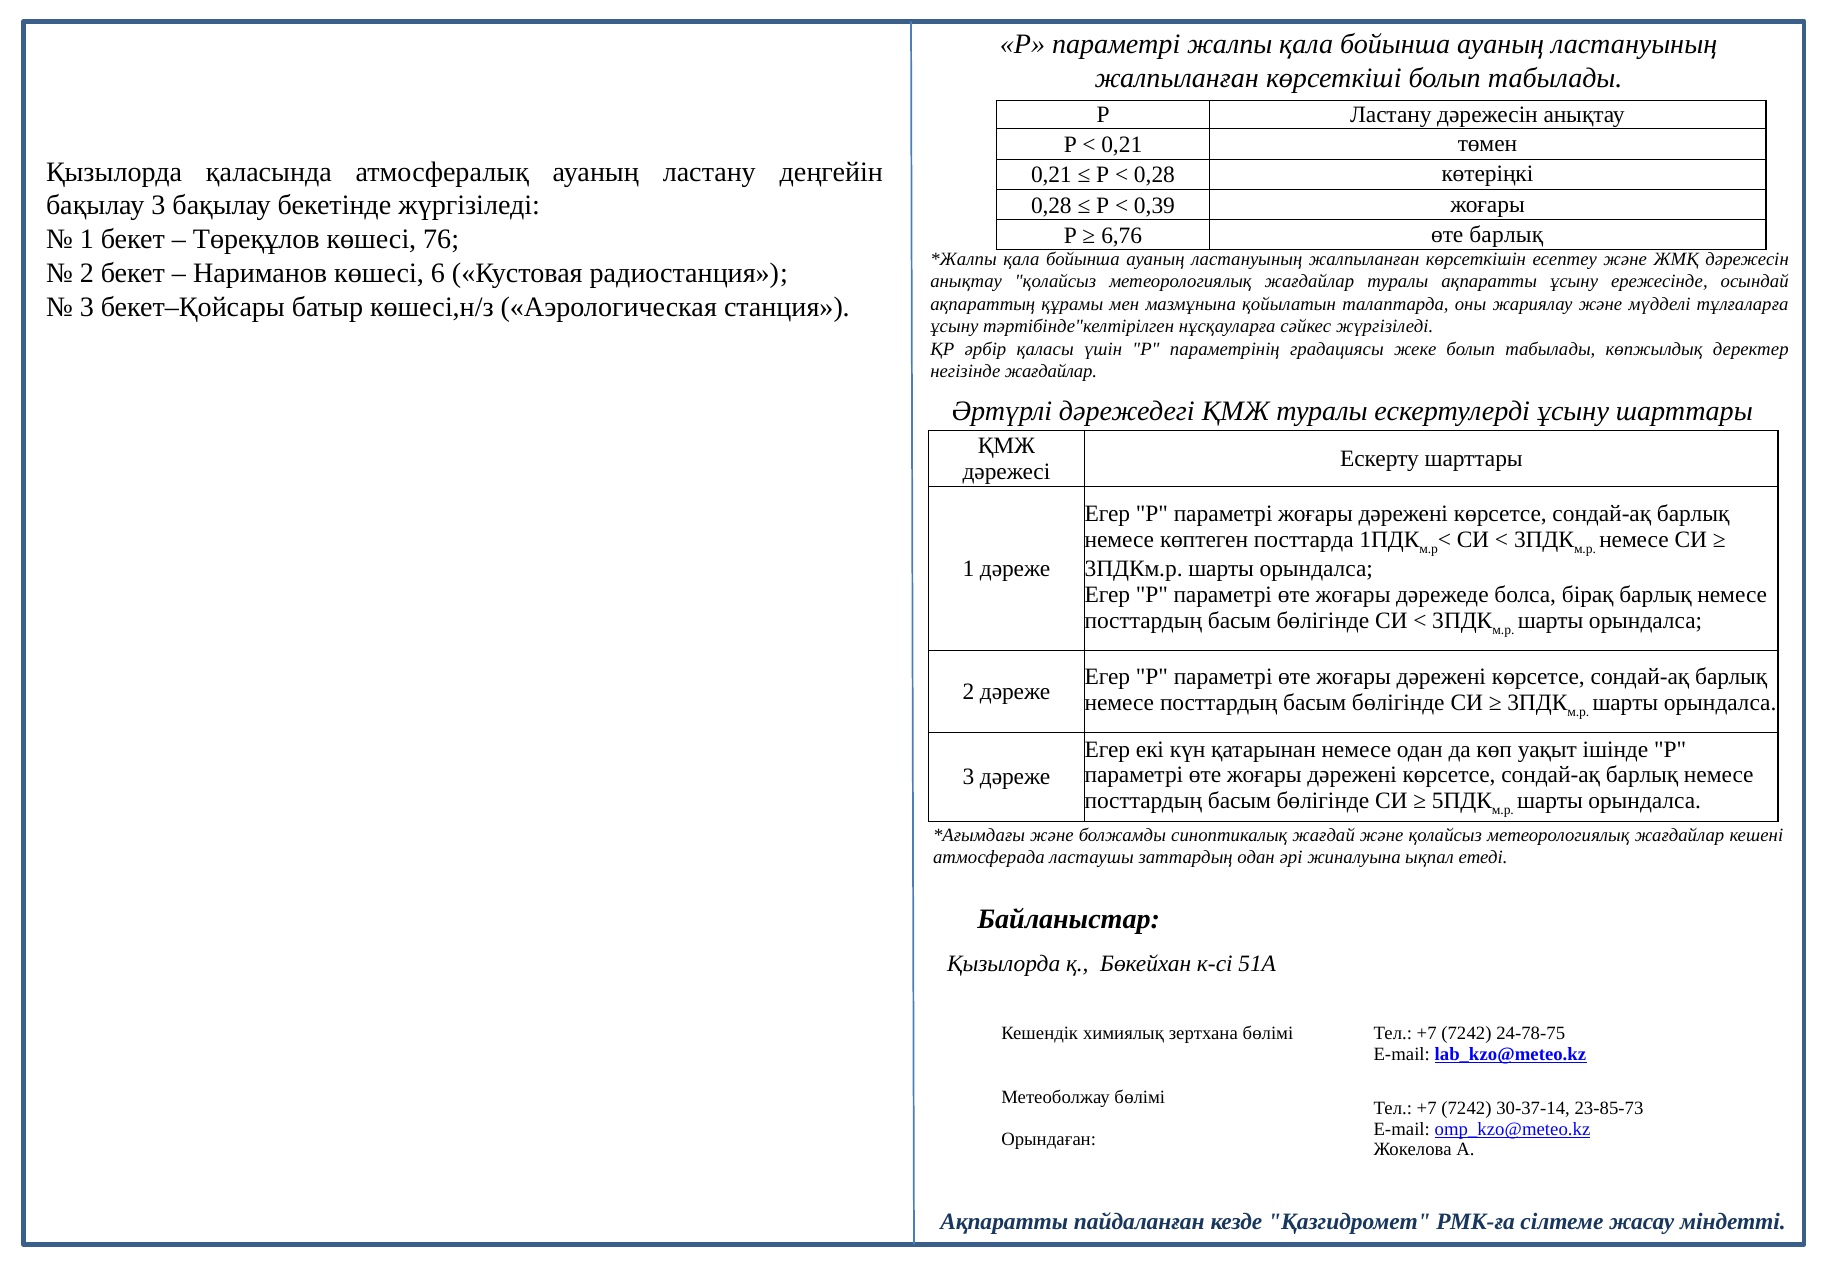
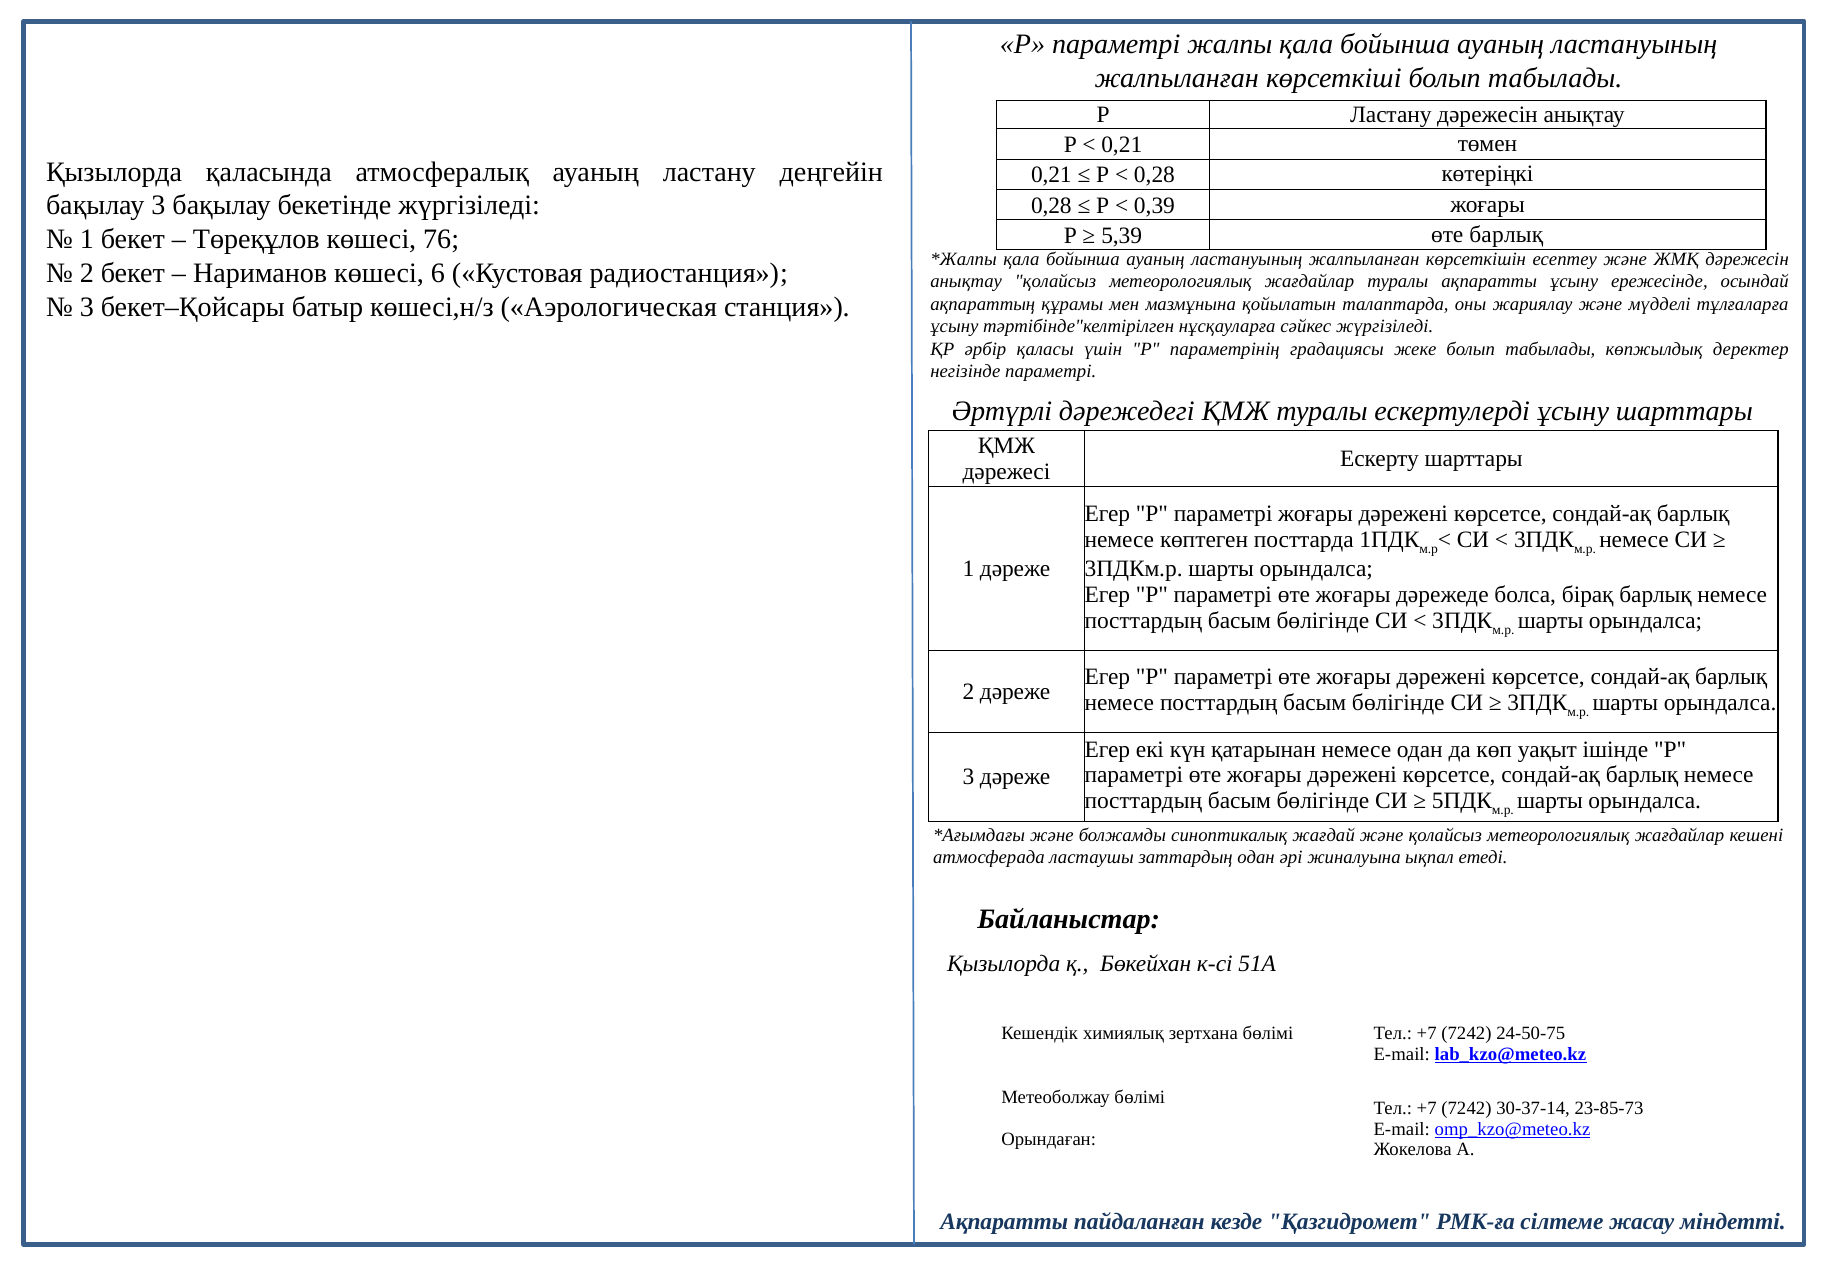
6,76: 6,76 -> 5,39 (1122, 235)
негізінде жағдайлар: жағдайлар -> параметрі (1051, 371)
24-78-75: 24-78-75 -> 24-50-75 (1531, 1033)
